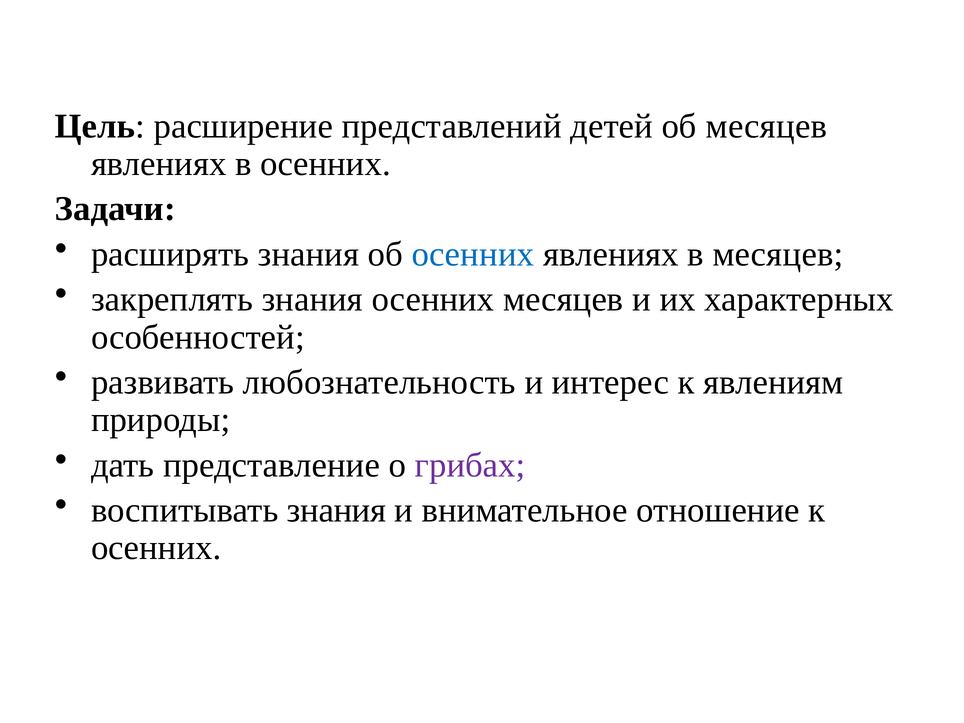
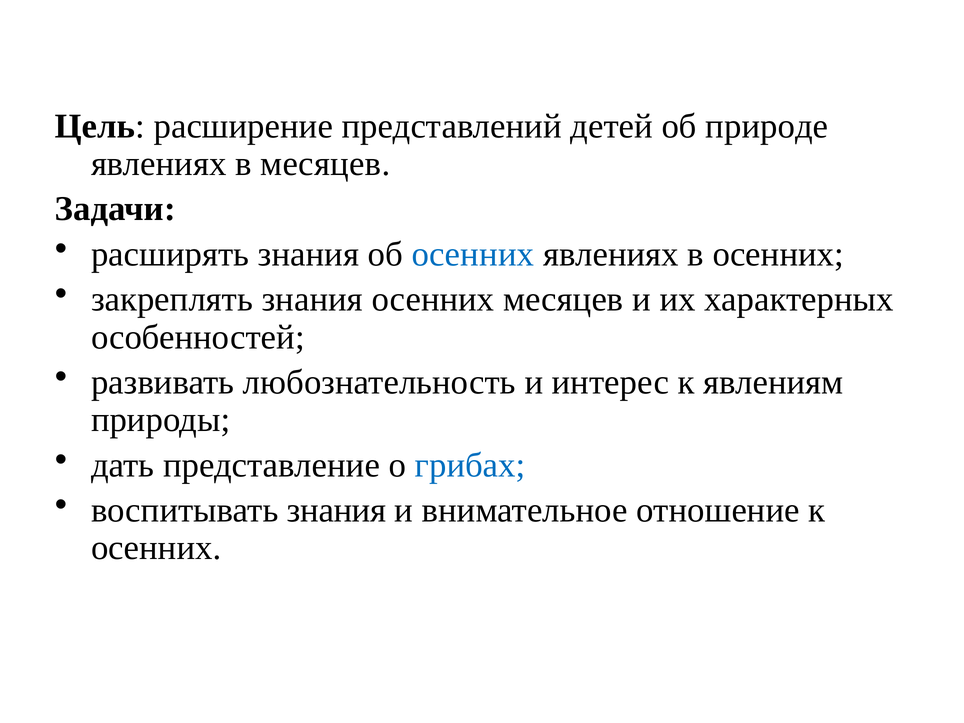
об месяцев: месяцев -> природе (767, 126)
в осенних: осенних -> месяцев (325, 164)
в месяцев: месяцев -> осенних (778, 254)
грибах colour: purple -> blue (470, 465)
